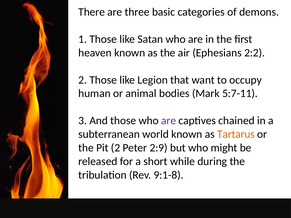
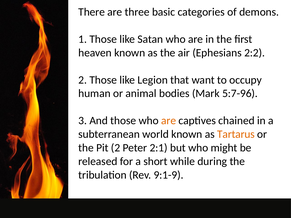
5:7-11: 5:7-11 -> 5:7-96 (240, 94)
are colour: purple -> orange (169, 121)
2:9: 2:9 -> 2:1 (159, 148)
9:1-8: 9:1-8 -> 9:1-9 (169, 175)
